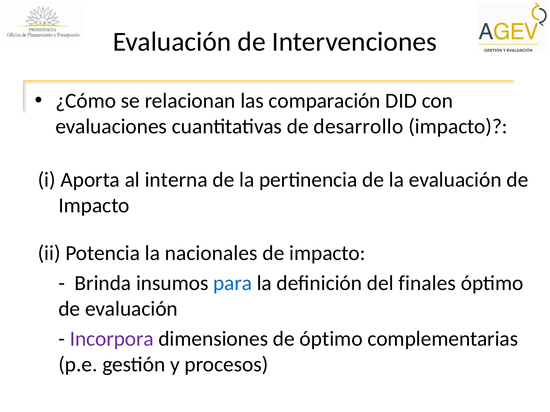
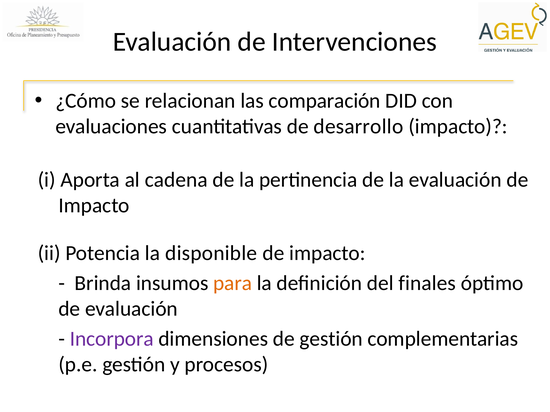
interna: interna -> cadena (176, 180)
nacionales: nacionales -> disponible (211, 254)
para colour: blue -> orange (233, 284)
de óptimo: óptimo -> gestión (331, 339)
